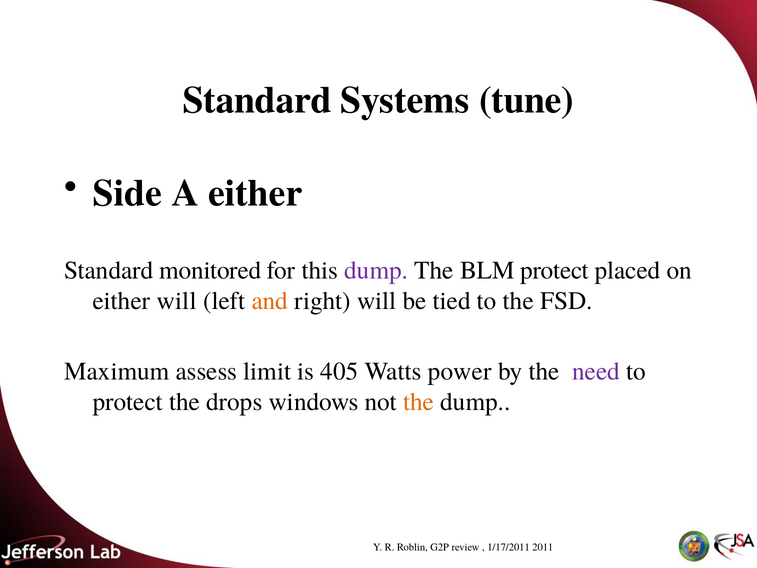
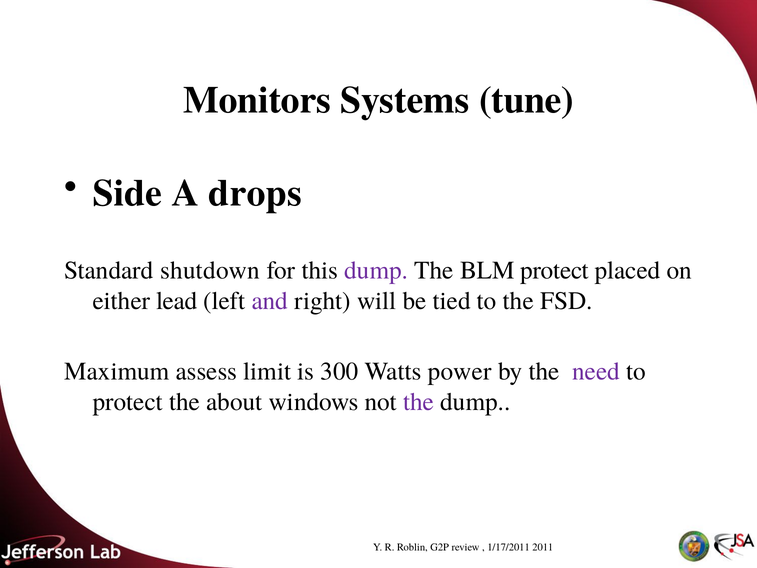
Standard: Standard -> Monitors (257, 100)
A either: either -> drops (255, 193)
monitored: monitored -> shutdown (210, 270)
either will: will -> lead (177, 301)
and colour: orange -> purple (270, 301)
405: 405 -> 300 (339, 371)
drops: drops -> about (234, 402)
the colour: orange -> purple (419, 402)
